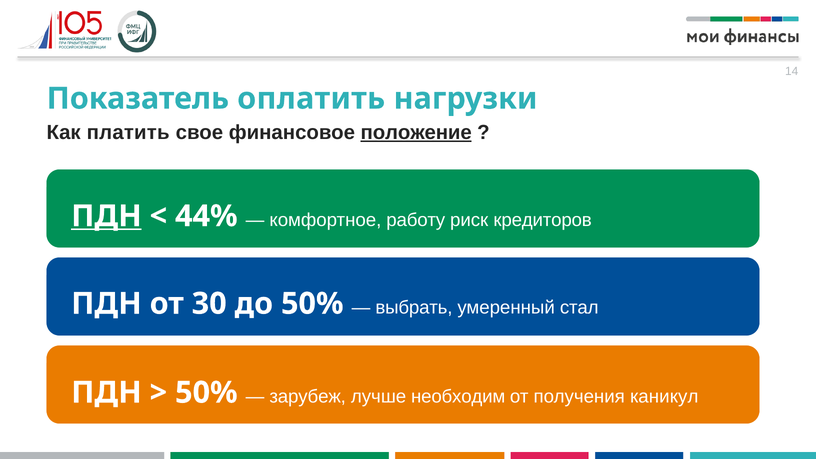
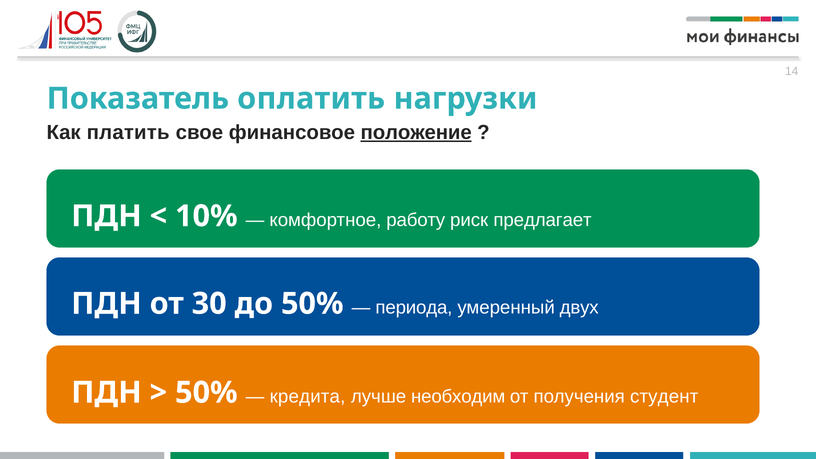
ПДН underline: present -> none (106, 216)
44%: 44% -> 10% (206, 216)
кредиторов: кредиторов -> предлагает (543, 220)
выбрать: выбрать -> периода (414, 308)
стал: стал -> двух (579, 308)
зарубеж: зарубеж -> кредита (308, 397)
каникул: каникул -> студент (664, 397)
